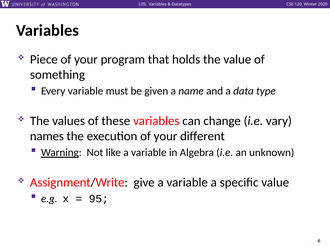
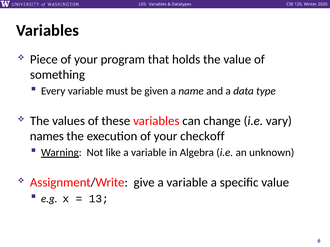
different: different -> checkoff (202, 136)
95: 95 -> 13 (99, 199)
